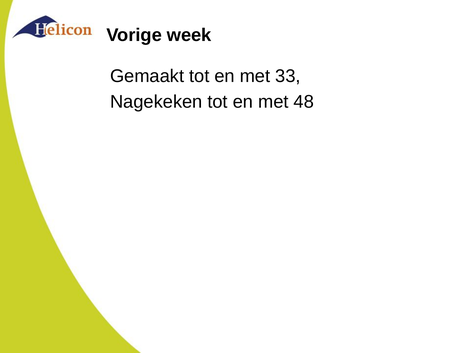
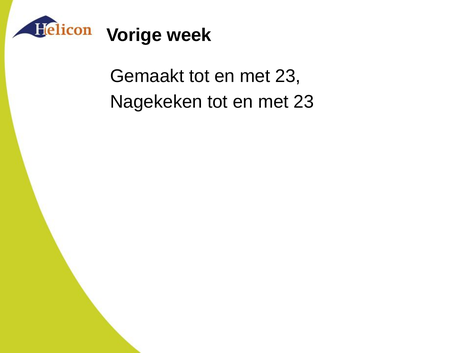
33: 33 -> 23 (288, 76)
48: 48 -> 23 (304, 102)
